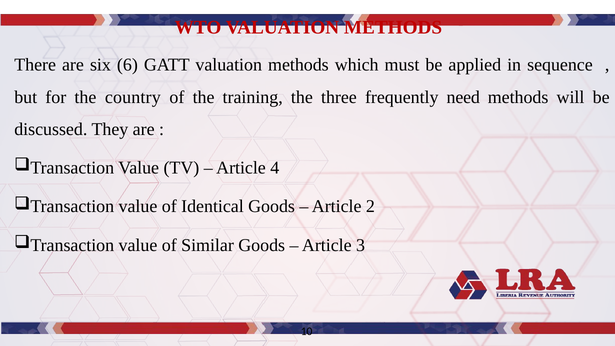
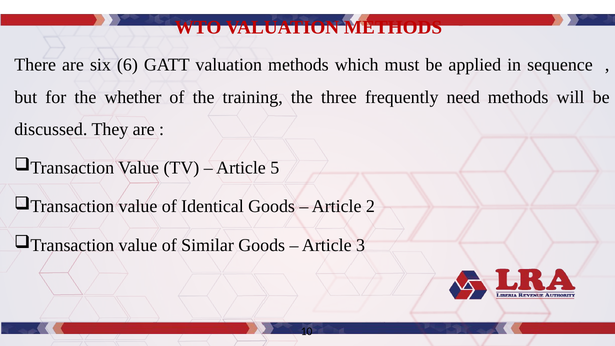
country: country -> whether (133, 97)
4: 4 -> 5 (275, 168)
